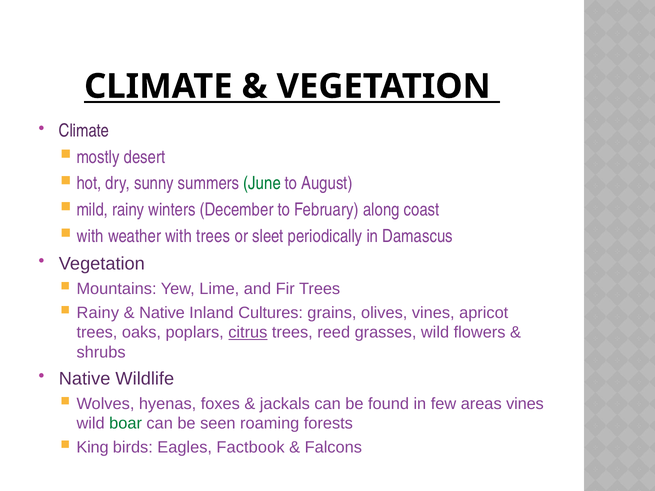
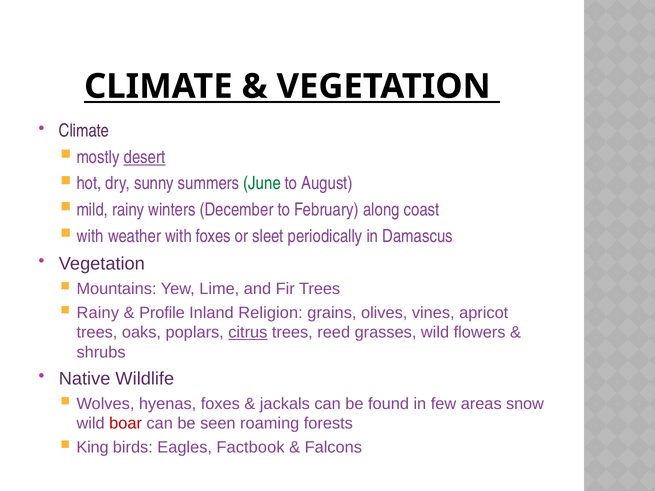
desert underline: none -> present (145, 157)
with trees: trees -> foxes (213, 236)
Native: Native -> Profile (162, 313)
Cultures: Cultures -> Religion (271, 313)
areas vines: vines -> snow (525, 404)
boar colour: green -> red (126, 424)
